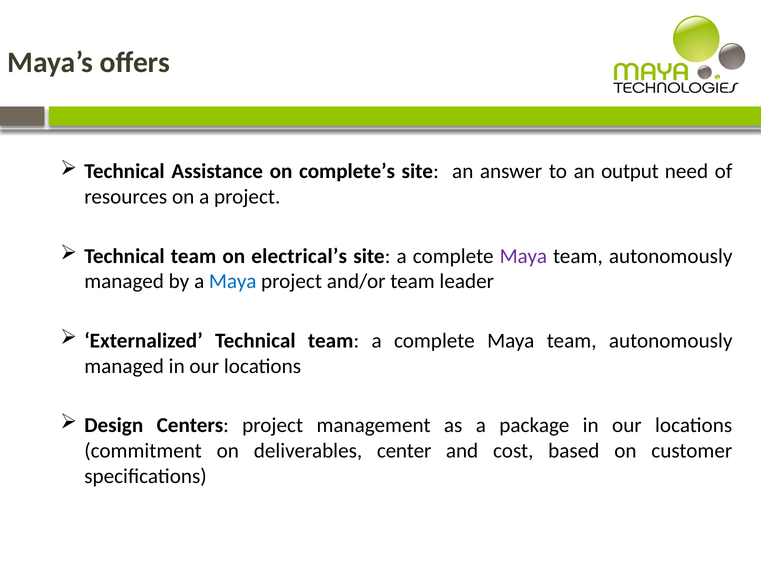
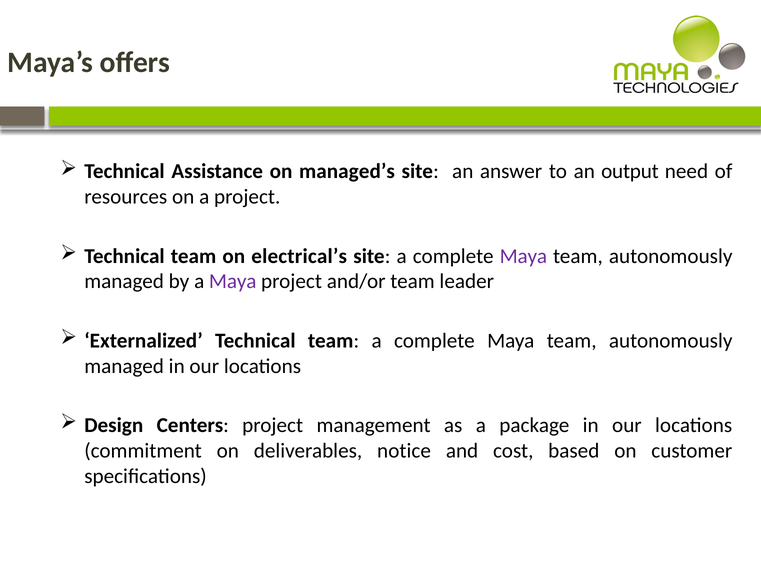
complete’s: complete’s -> managed’s (347, 171)
Maya colour: blue -> purple (233, 281)
center: center -> notice (404, 451)
